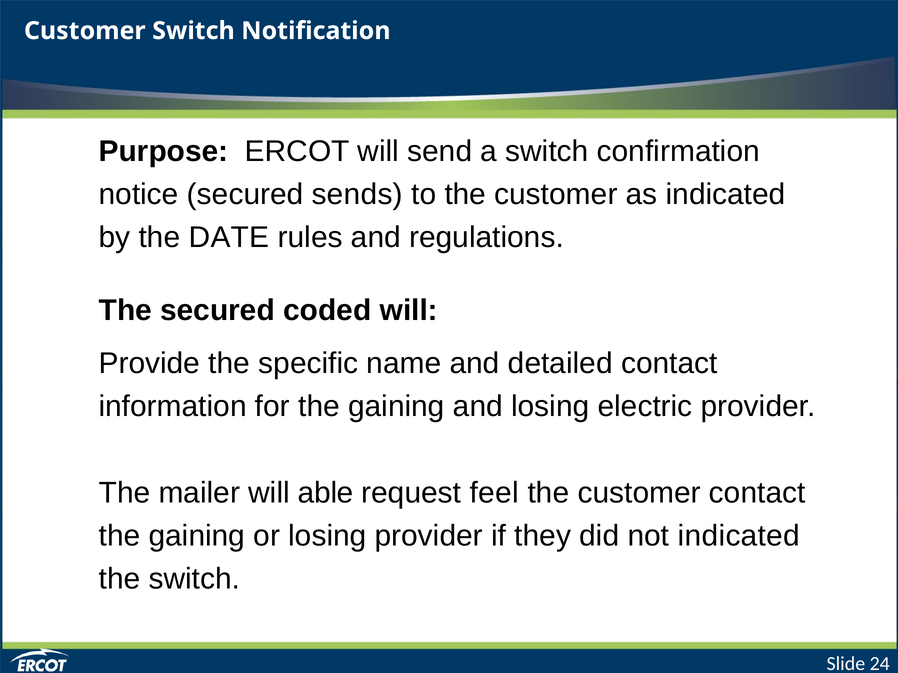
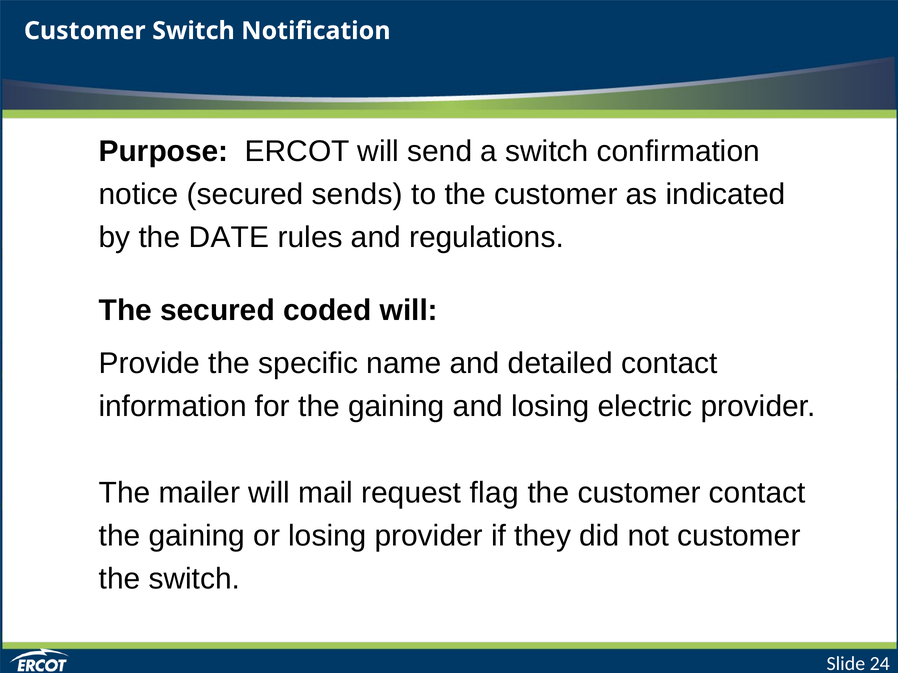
able: able -> mail (326, 493)
feel: feel -> flag (494, 493)
not indicated: indicated -> customer (739, 536)
